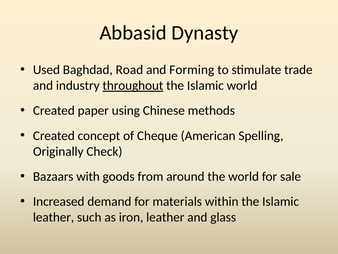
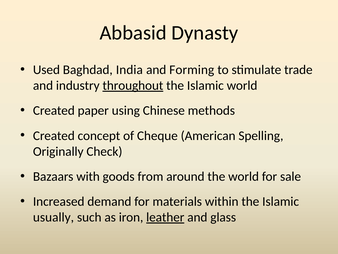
Road: Road -> India (129, 70)
leather: leather -> usually (53, 217)
leather underline: none -> present (165, 217)
